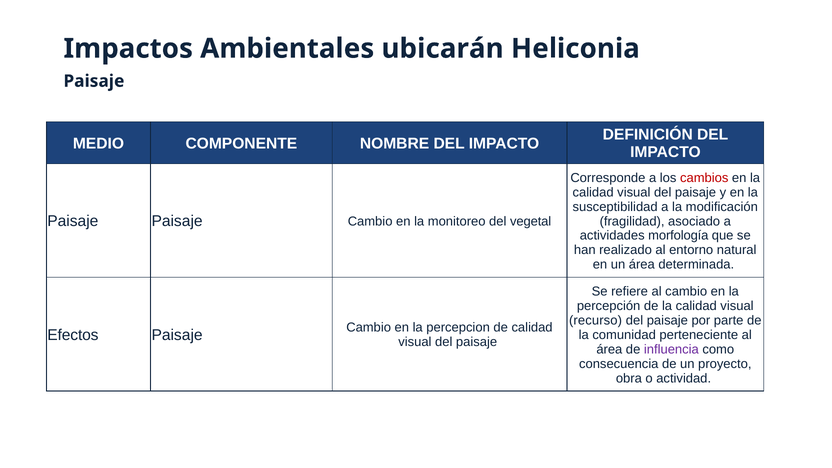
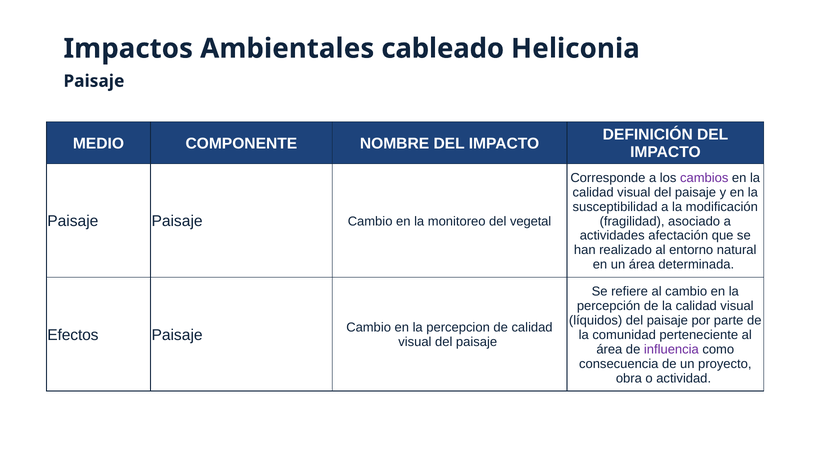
ubicarán: ubicarán -> cableado (443, 49)
cambios colour: red -> purple (704, 178)
morfología: morfología -> afectación (678, 236)
recurso: recurso -> líquidos (596, 320)
